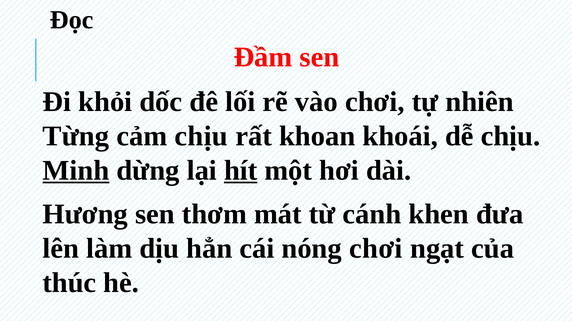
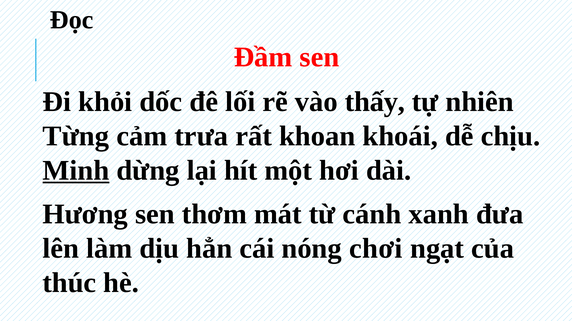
vào chơi: chơi -> thấy (375, 102)
cảm chịu: chịu -> trưa (201, 136)
hít underline: present -> none (241, 171)
khen: khen -> xanh (439, 215)
